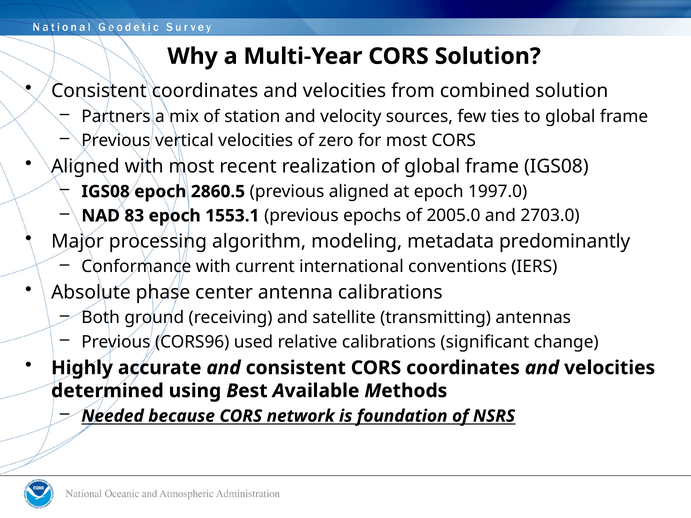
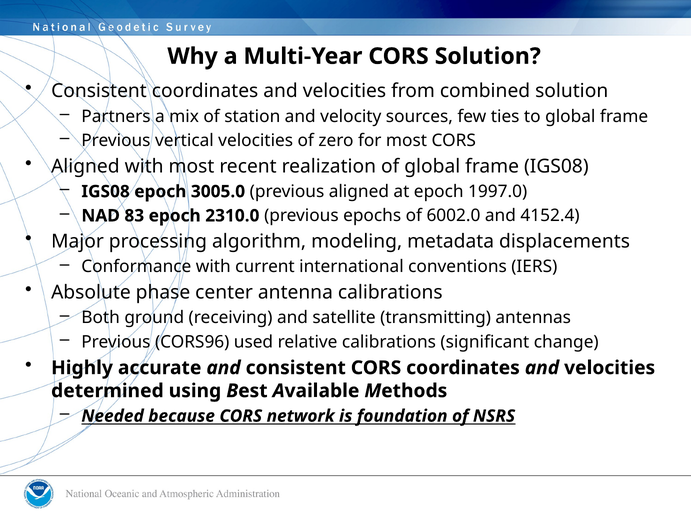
2860.5: 2860.5 -> 3005.0 (218, 192)
1553.1: 1553.1 -> 2310.0 (232, 216)
2005.0: 2005.0 -> 6002.0 (453, 216)
2703.0: 2703.0 -> 4152.4 (550, 216)
predominantly: predominantly -> displacements (565, 242)
